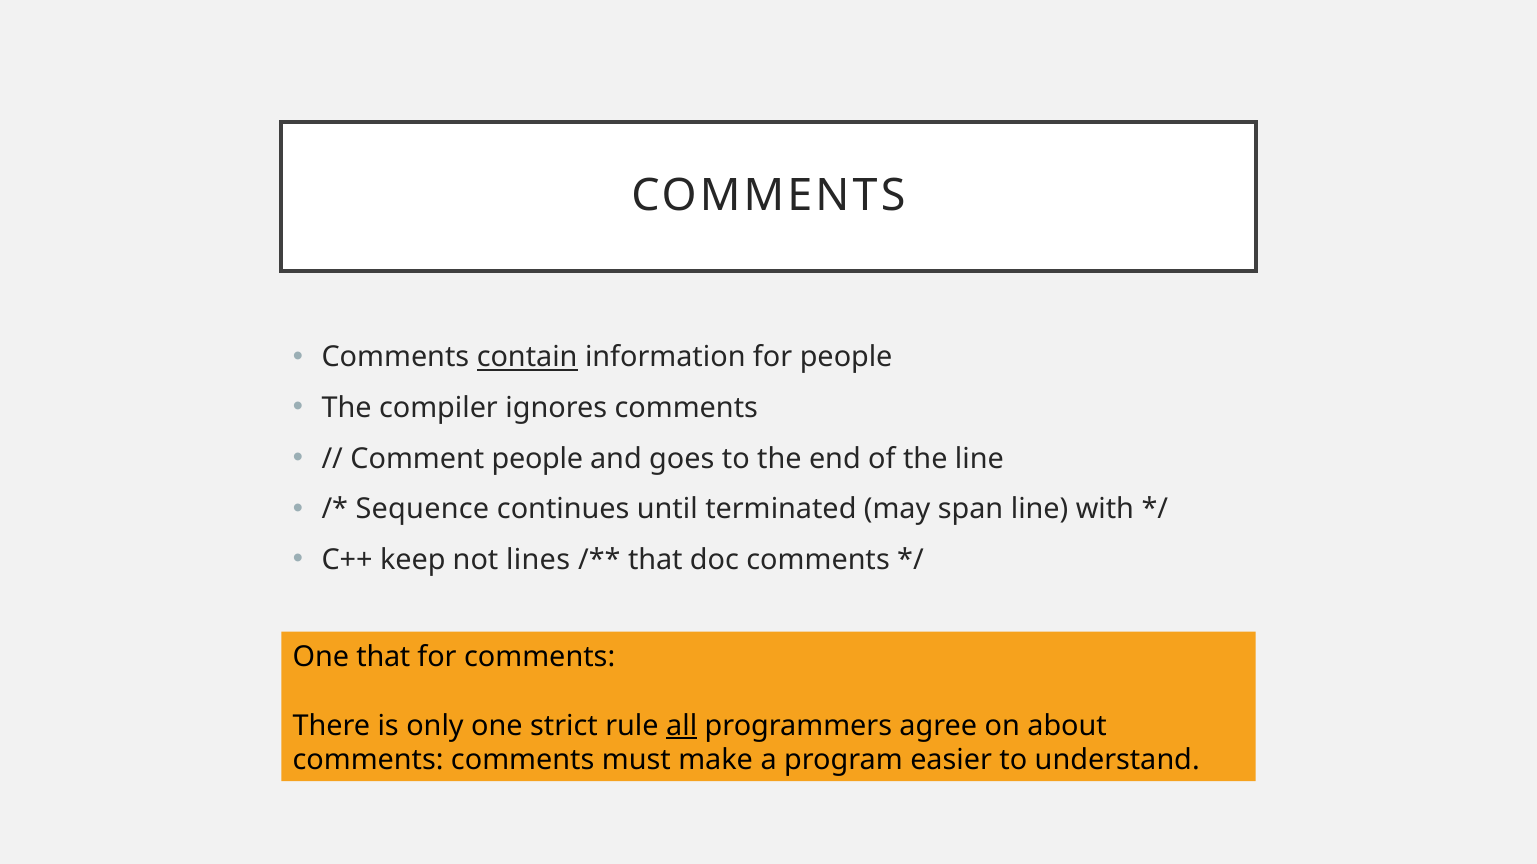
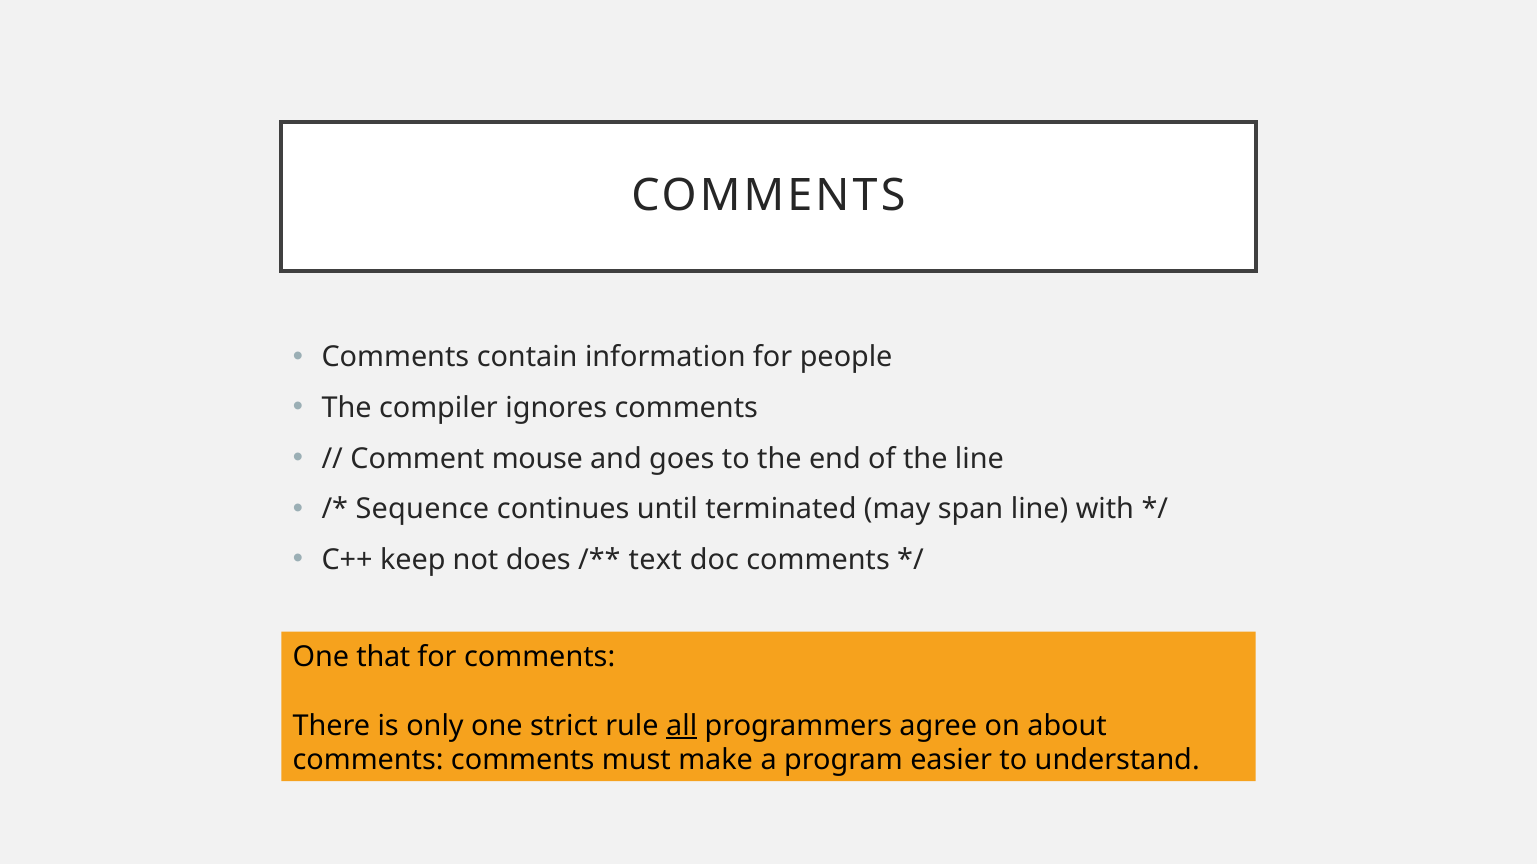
contain underline: present -> none (527, 358)
Comment people: people -> mouse (537, 459)
lines: lines -> does (538, 560)
that: that -> text (655, 560)
